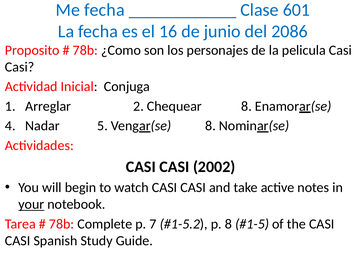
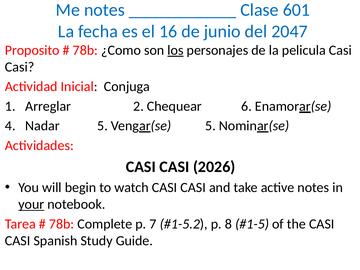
Me fecha: fecha -> notes (104, 10)
2086: 2086 -> 2047 (290, 32)
los underline: none -> present (176, 50)
Chequear 8: 8 -> 6 (247, 106)
Vengar(se 8: 8 -> 5 (211, 126)
2002: 2002 -> 2026 (214, 167)
